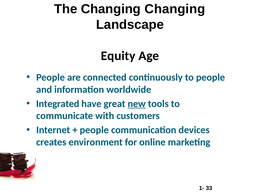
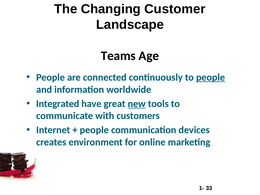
Changing Changing: Changing -> Customer (175, 9)
Equity: Equity -> Teams (118, 56)
people underline: none -> present (211, 77)
